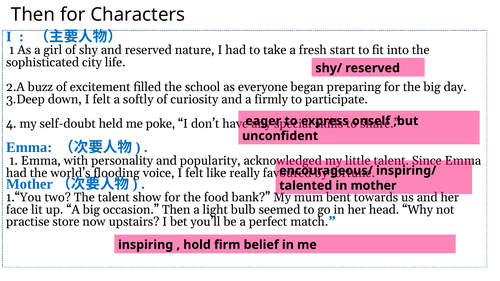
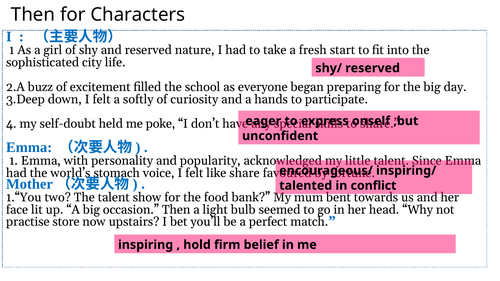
firmly: firmly -> hands (271, 99)
flooding: flooding -> stomach (117, 173)
like really: really -> share (245, 173)
in mother: mother -> conflict (374, 186)
